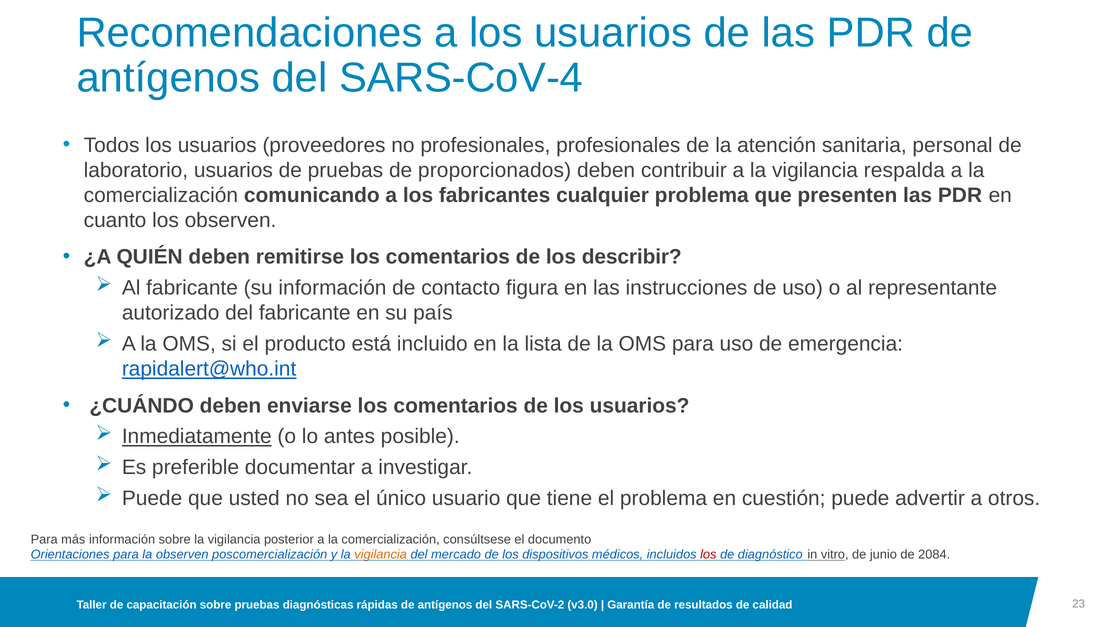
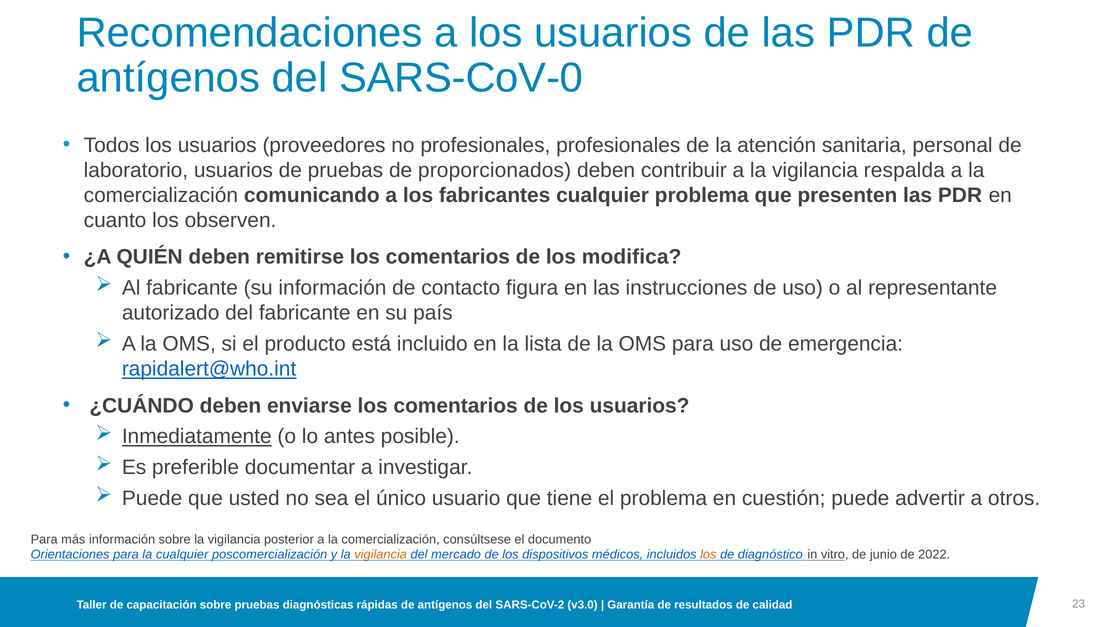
SARS-CoV-4: SARS-CoV-4 -> SARS-CoV-0 (461, 78)
describir: describir -> modifica (632, 257)
la observen: observen -> cualquier (182, 555)
los colour: red -> orange (708, 555)
2084: 2084 -> 2022 (934, 555)
